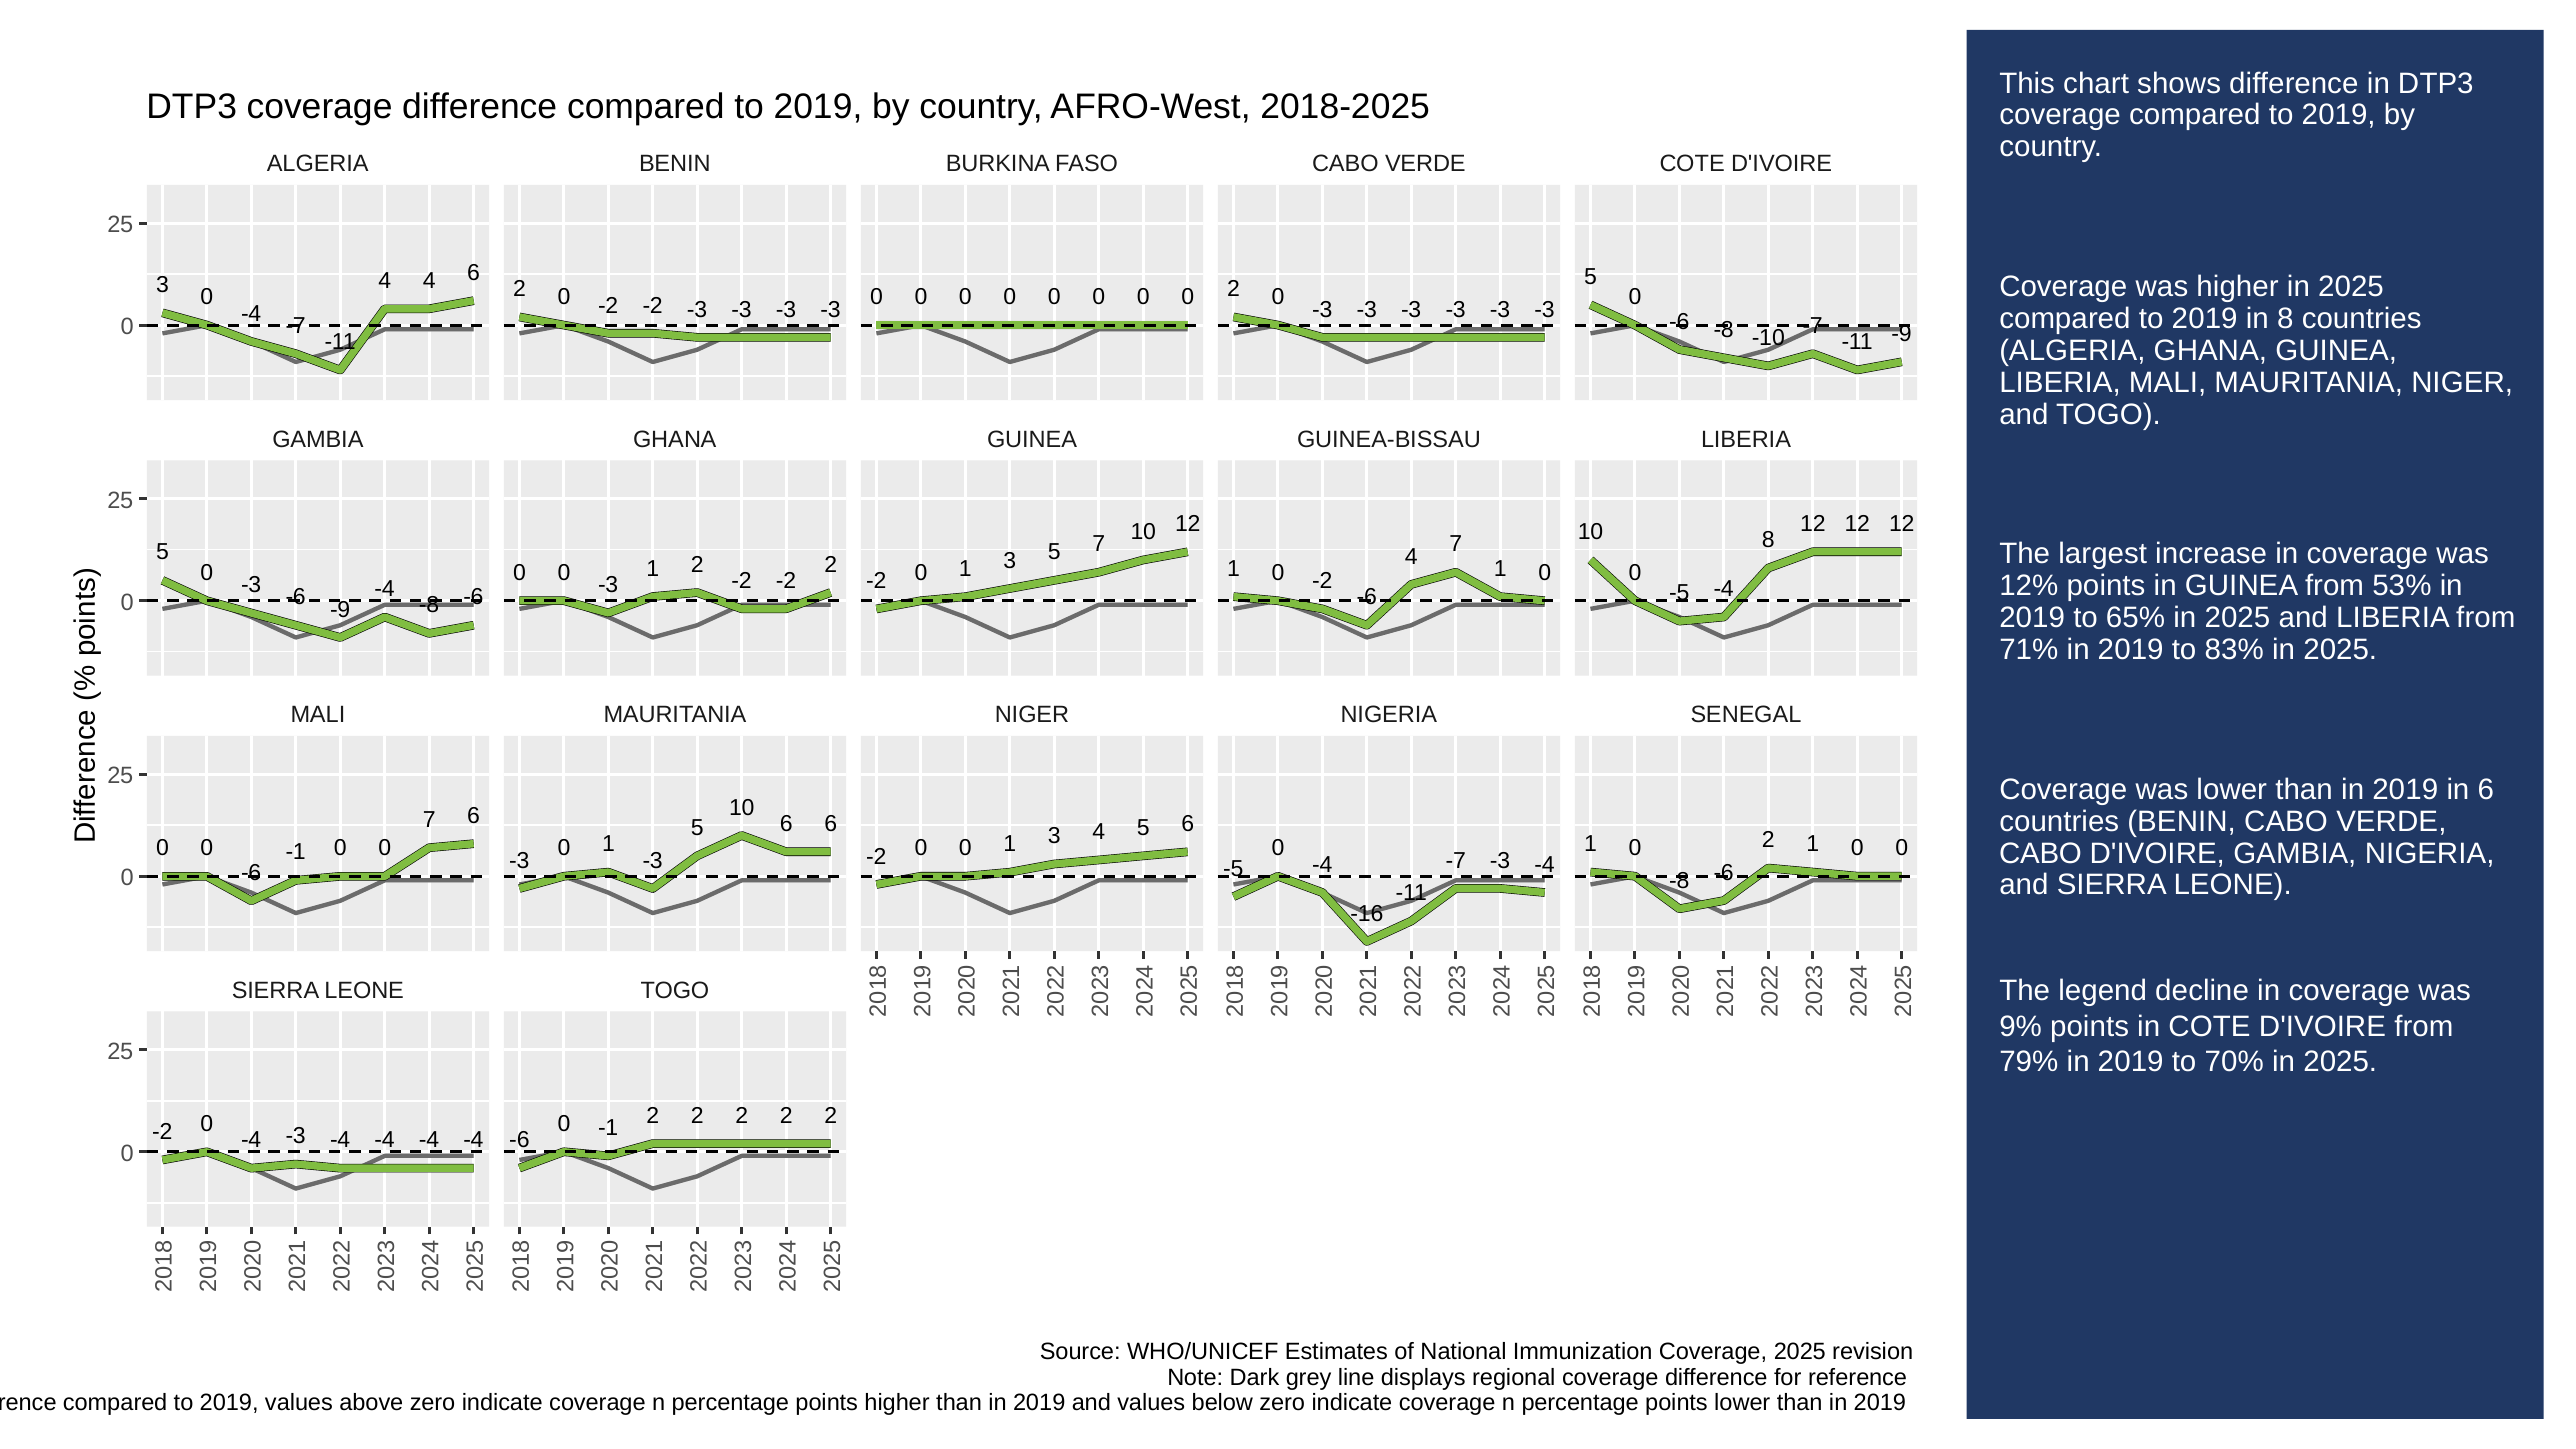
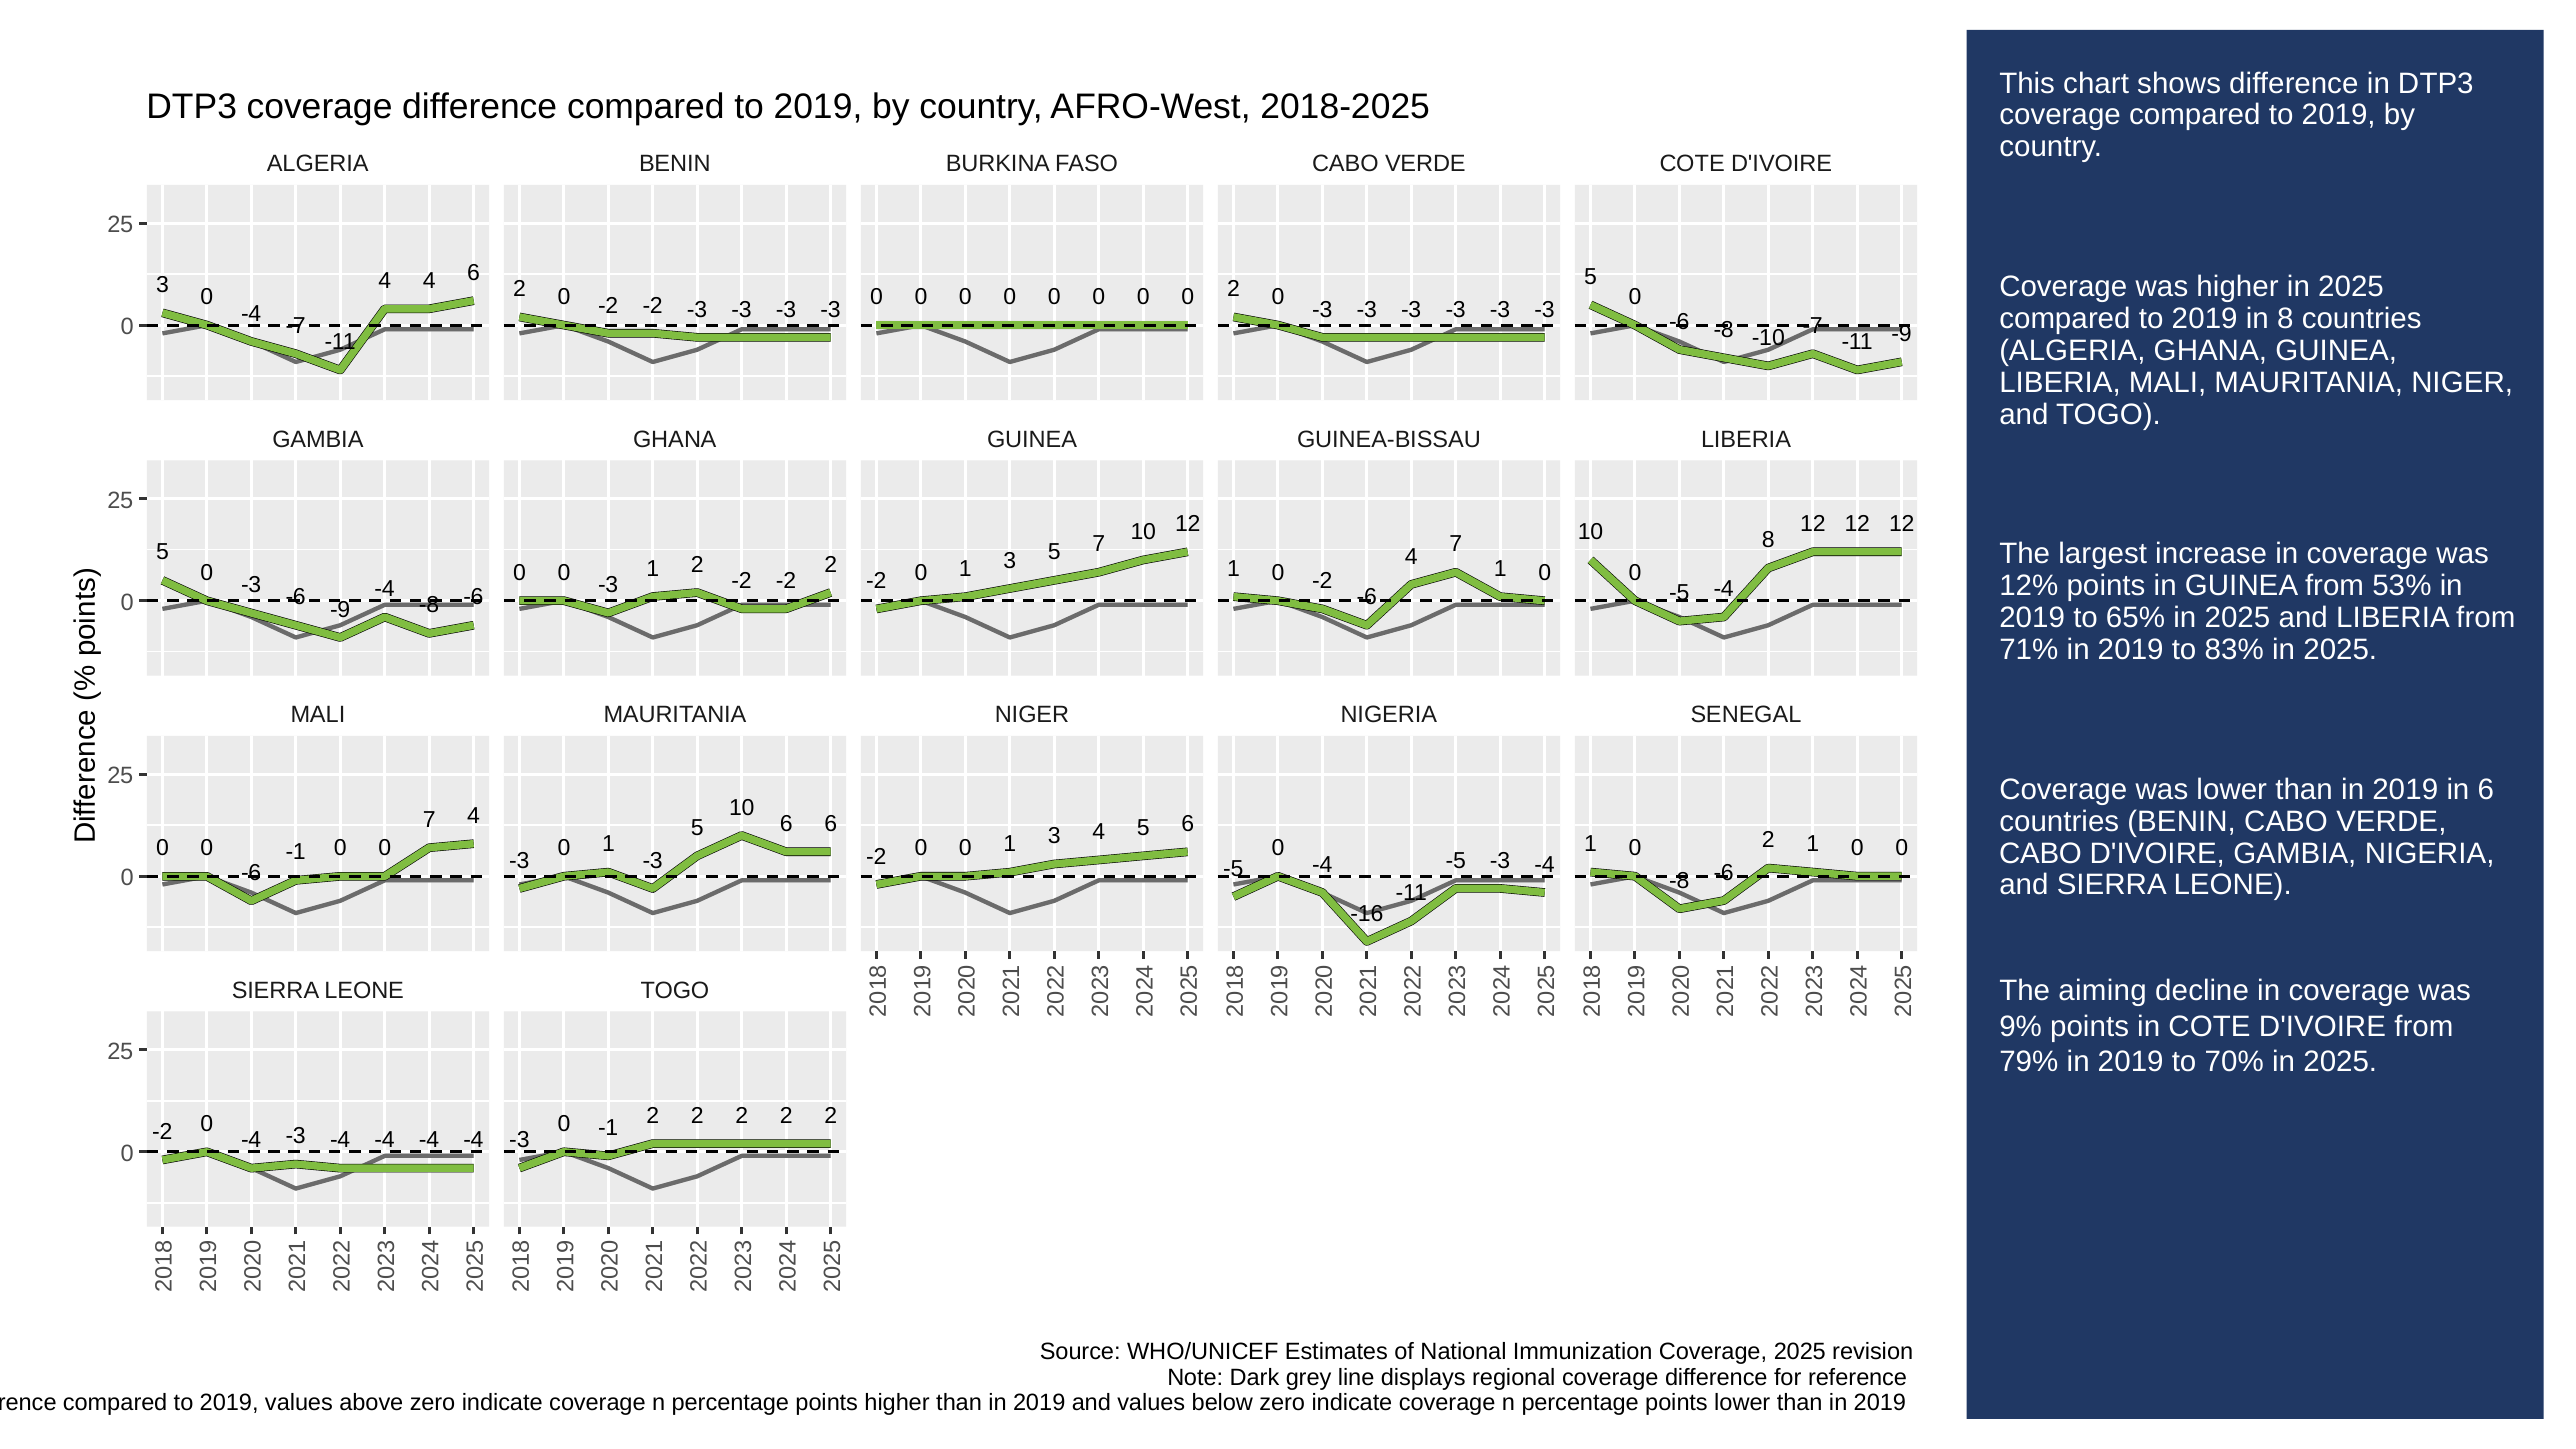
7 6: 6 -> 4 (474, 816)
-7: -7 -> -5 (1456, 861)
legend: legend -> aiming (2103, 991)
-6: -6 -> -3 (519, 1140)
